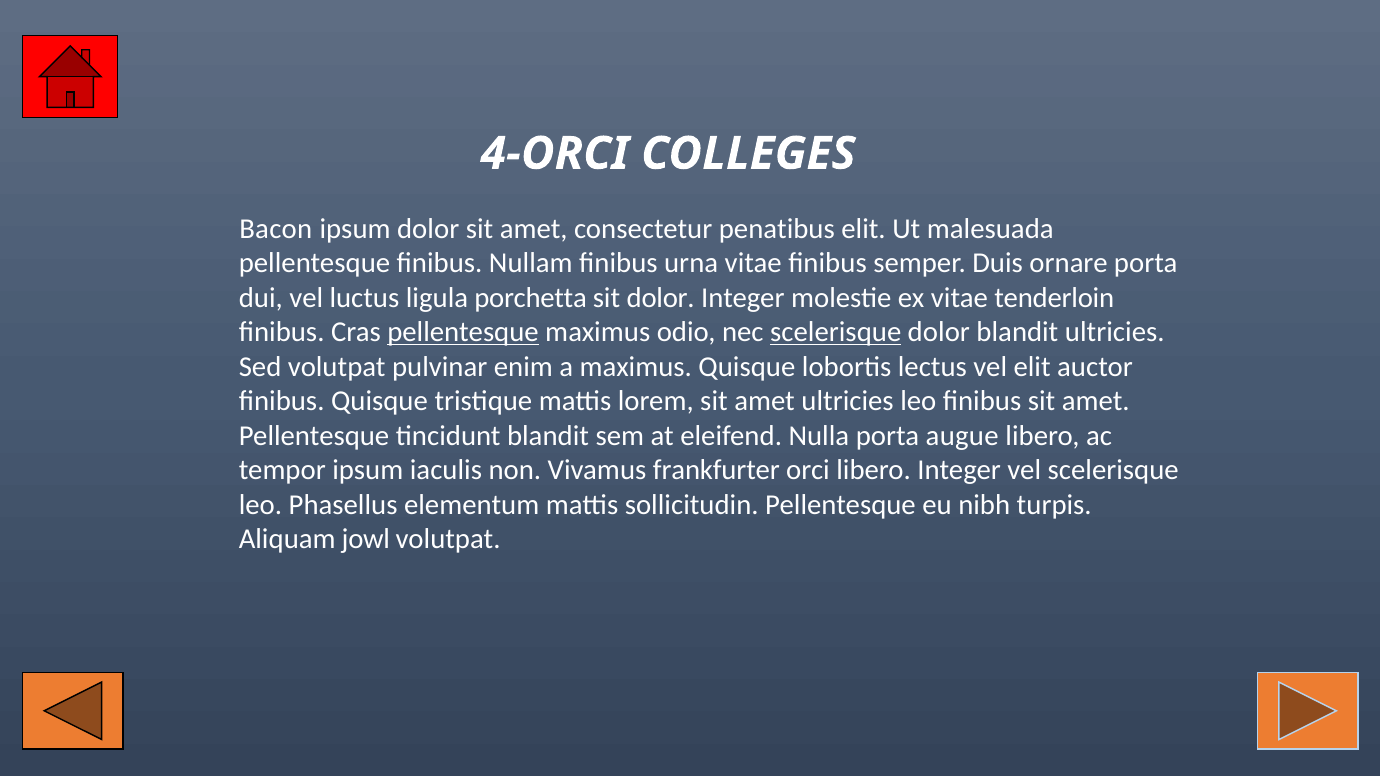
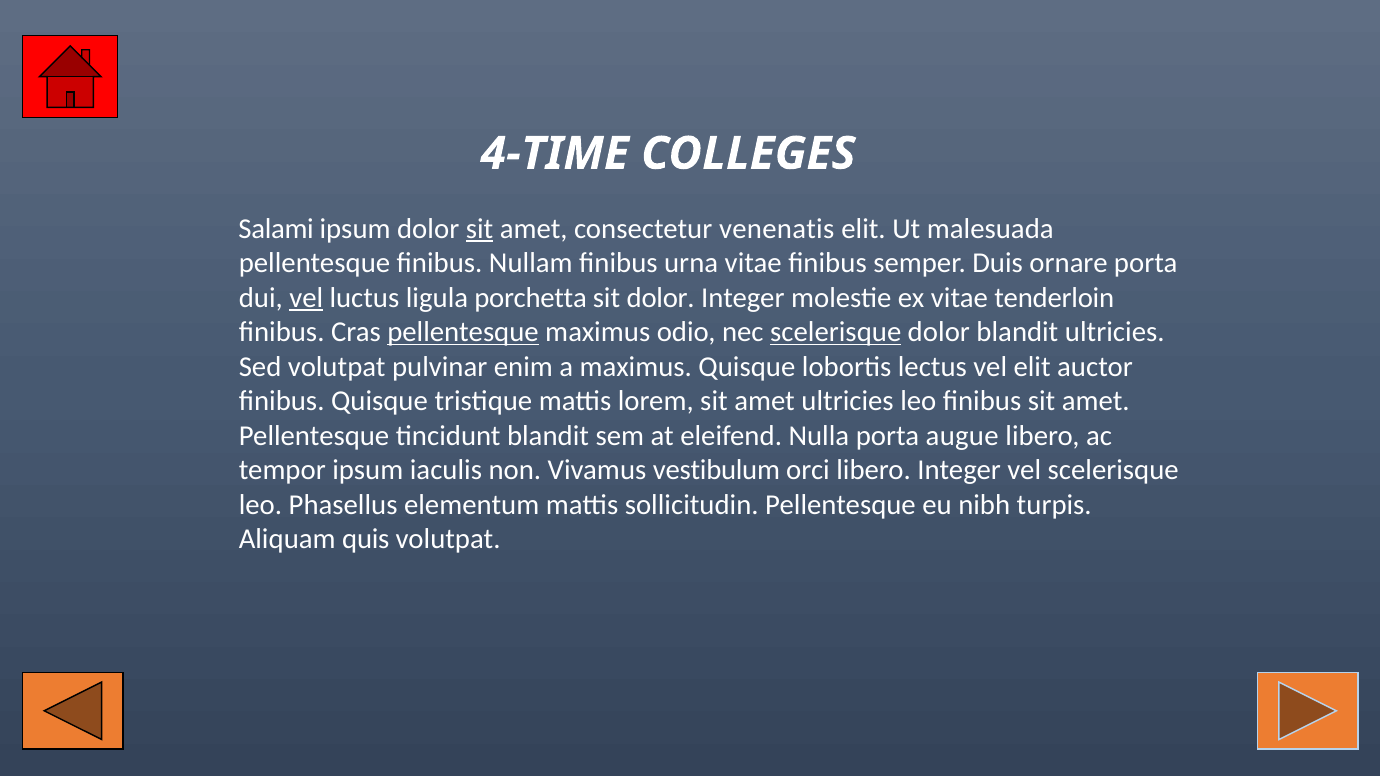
4-ORCI: 4-ORCI -> 4-TIME (555, 154)
Bacon: Bacon -> Salami (276, 229)
sit underline: none -> present (480, 229)
penatibus: penatibus -> venenatis (777, 229)
vel underline: none -> present (306, 298)
frankfurter: frankfurter -> vestibulum (716, 470)
jowl: jowl -> quis (366, 539)
